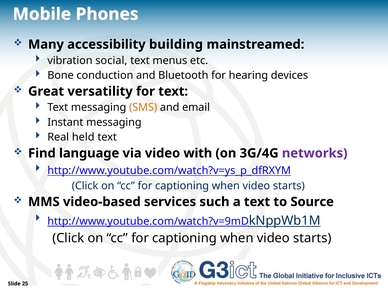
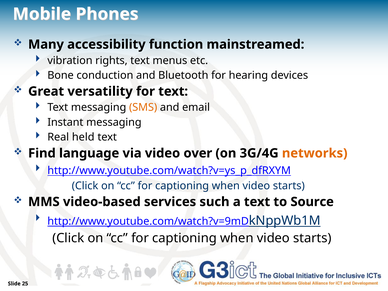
building: building -> function (176, 44)
social: social -> rights (111, 60)
with: with -> over (198, 153)
networks colour: purple -> orange (315, 153)
